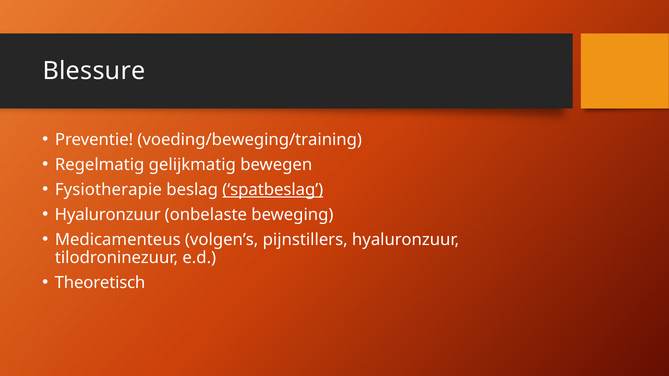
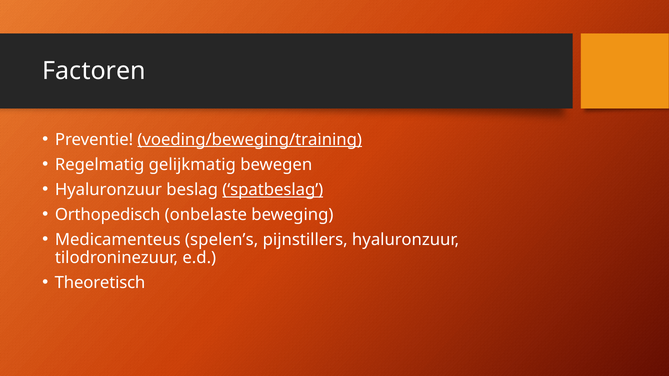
Blessure: Blessure -> Factoren (94, 71)
voeding/beweging/training underline: none -> present (250, 140)
Fysiotherapie: Fysiotherapie -> Hyaluronzuur (108, 190)
Hyaluronzuur: Hyaluronzuur -> Orthopedisch (108, 215)
volgen’s: volgen’s -> spelen’s (222, 240)
